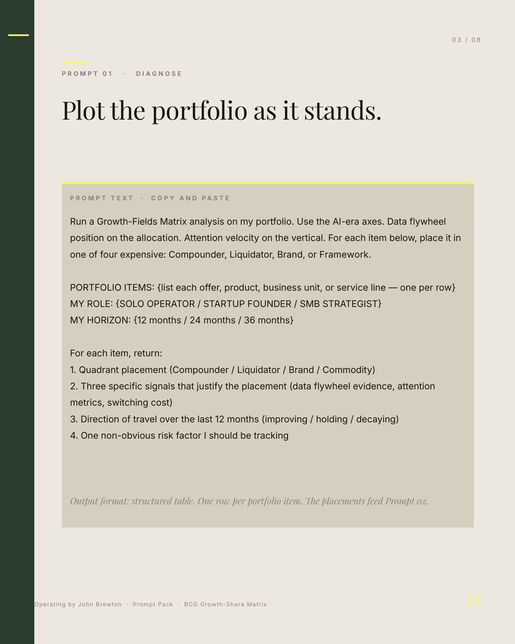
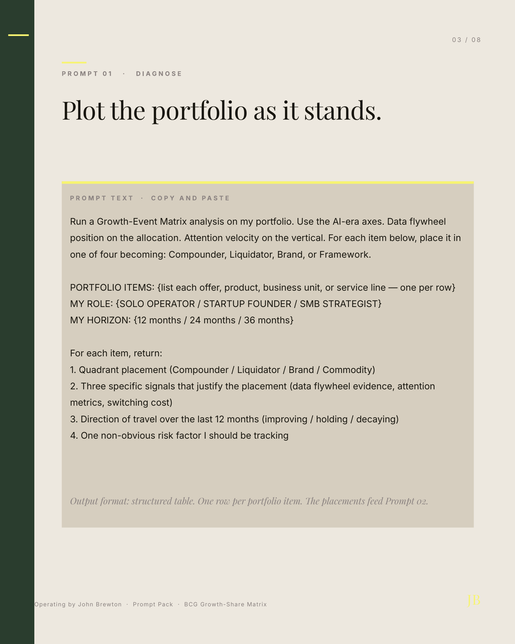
Growth-Fields: Growth-Fields -> Growth-Event (127, 222)
expensive: expensive -> becoming (143, 255)
